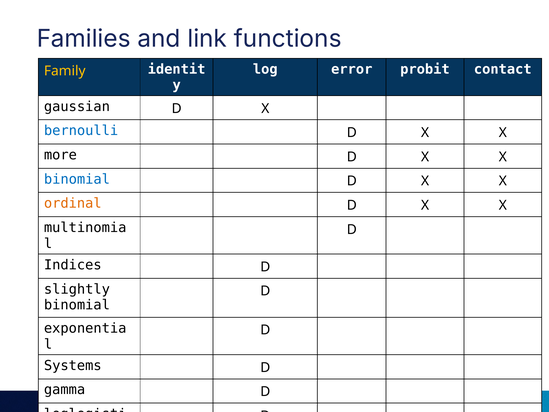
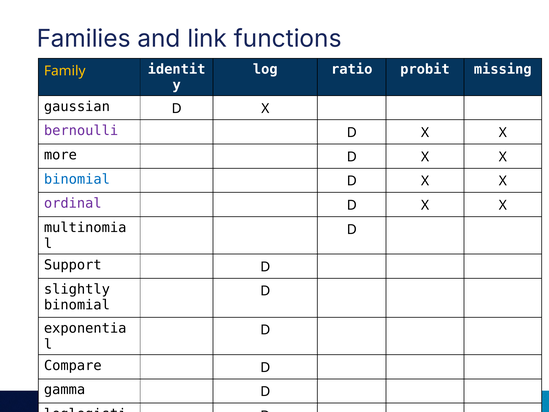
error: error -> ratio (352, 69)
contact: contact -> missing (503, 69)
bernoulli colour: blue -> purple (81, 131)
ordinal colour: orange -> purple (73, 203)
Indices: Indices -> Support (73, 265)
Systems: Systems -> Compare (73, 365)
